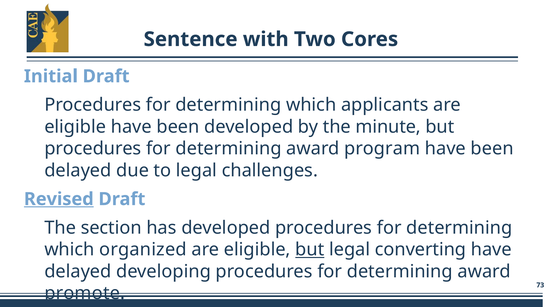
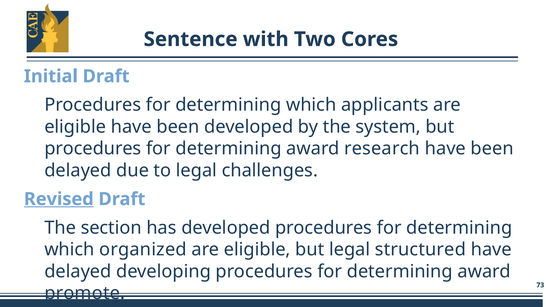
minute: minute -> system (388, 127)
program: program -> research (382, 149)
but underline: present -> none (310, 250)
converting: converting -> structured (420, 250)
